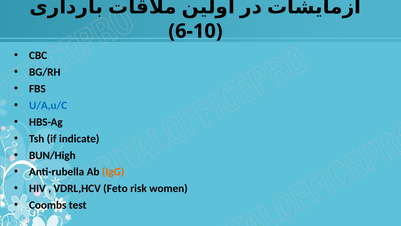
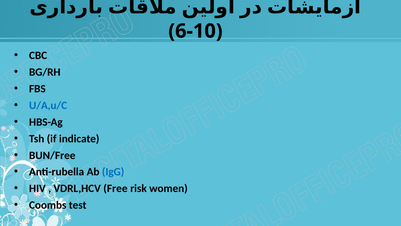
BUN/High: BUN/High -> BUN/Free (52, 155)
IgG colour: orange -> blue (113, 172)
Feto: Feto -> Free (115, 188)
